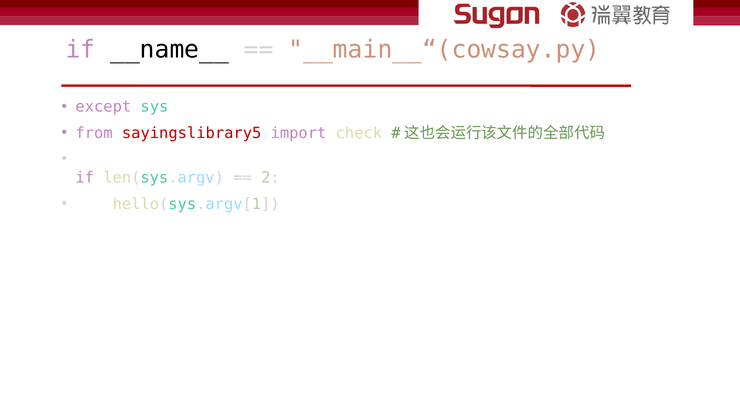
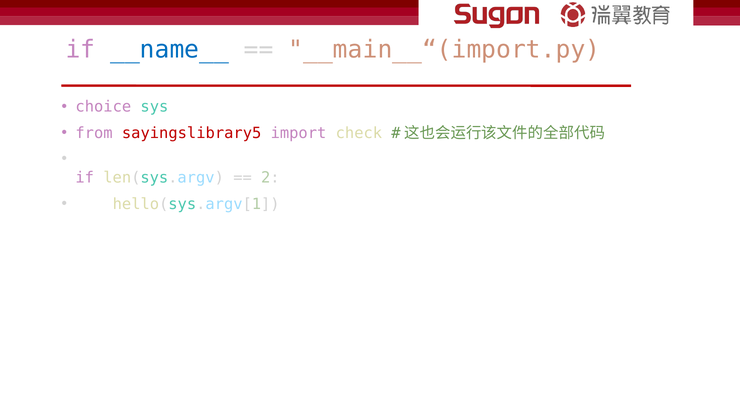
__name__ colour: black -> blue (170, 50)
__main__“(cowsay.py: __main__“(cowsay.py -> __main__“(import.py (444, 50)
except: except -> choice (103, 107)
